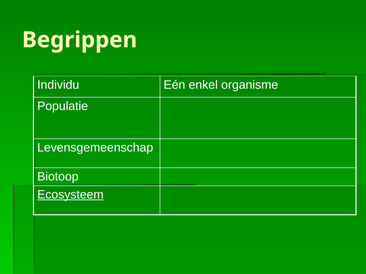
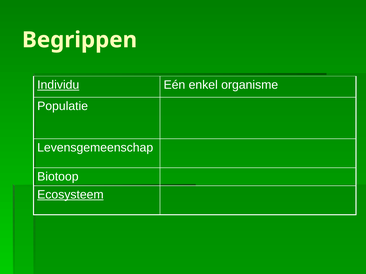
Individu underline: none -> present (58, 85)
